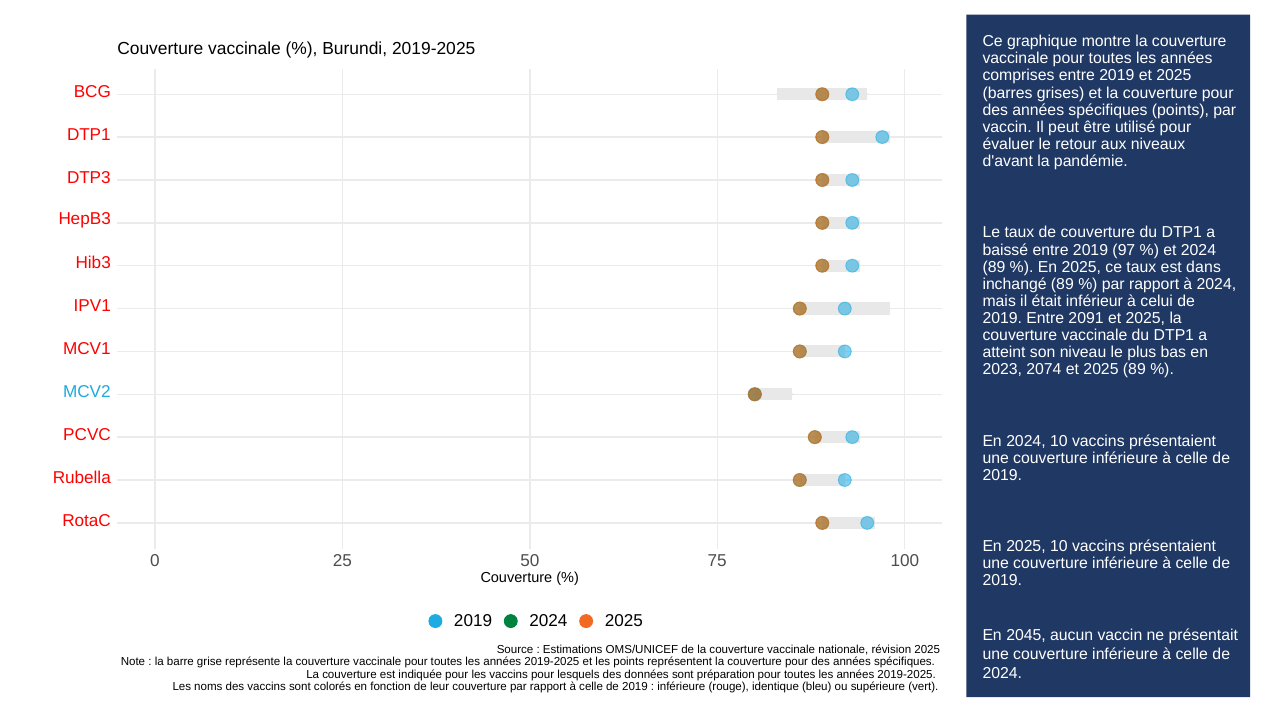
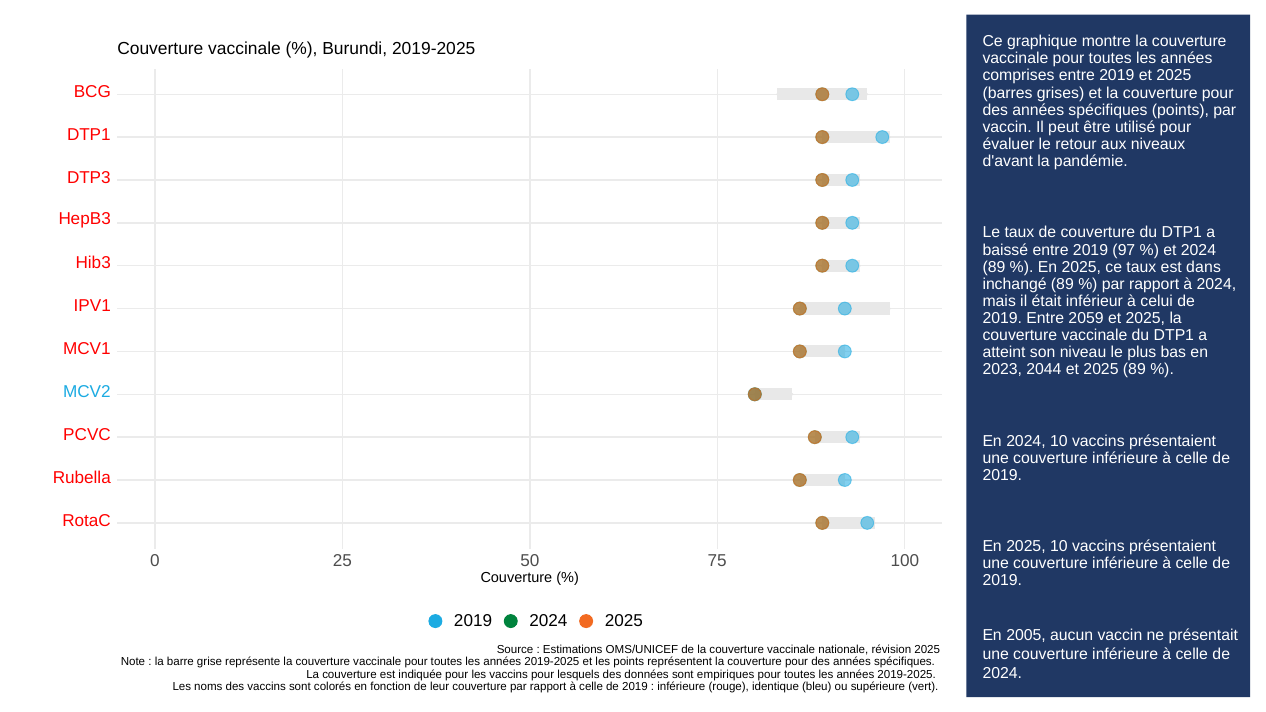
2091: 2091 -> 2059 (1086, 318)
2074: 2074 -> 2044 (1044, 369)
2045: 2045 -> 2005 (1026, 636)
préparation: préparation -> empiriques (726, 675)
